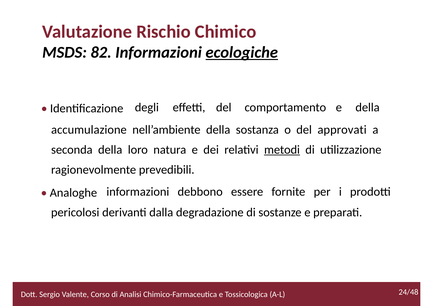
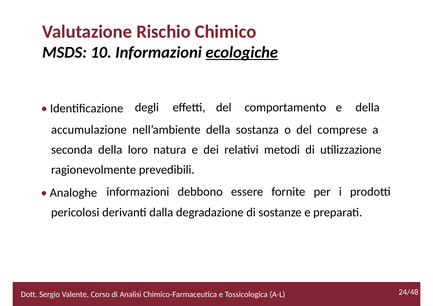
82: 82 -> 10 (101, 53)
approvati: approvati -> comprese (342, 130)
metodi underline: present -> none (282, 150)
